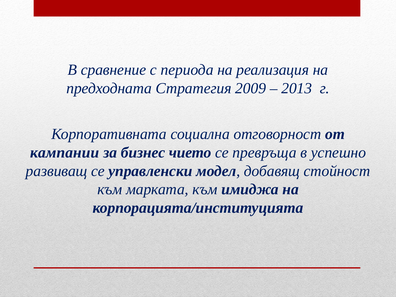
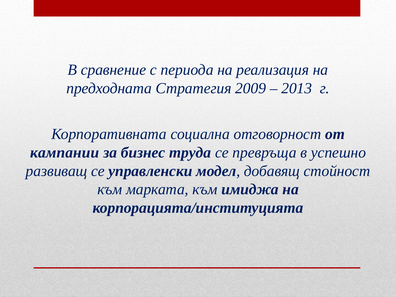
чието: чието -> труда (190, 153)
